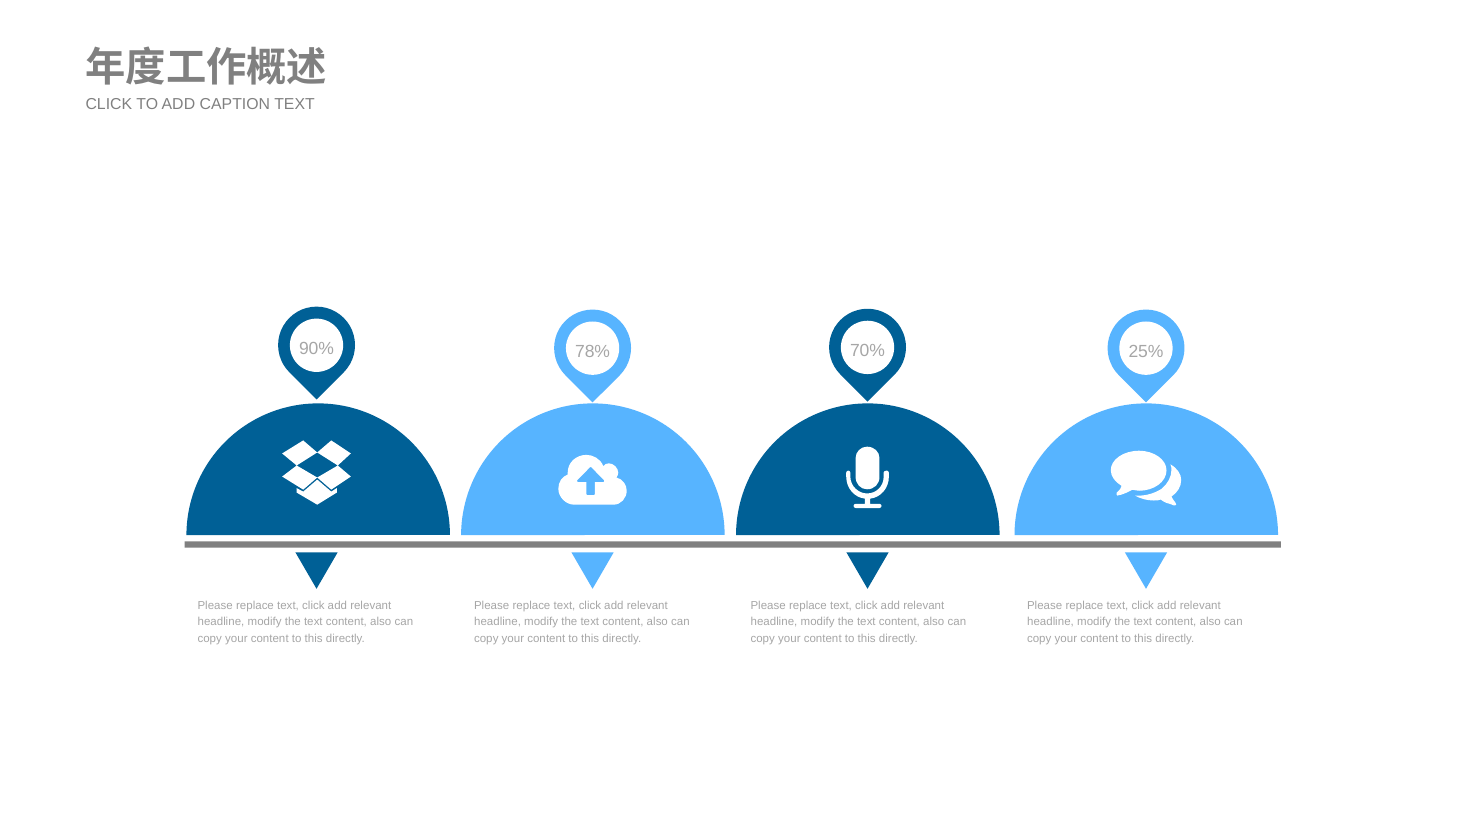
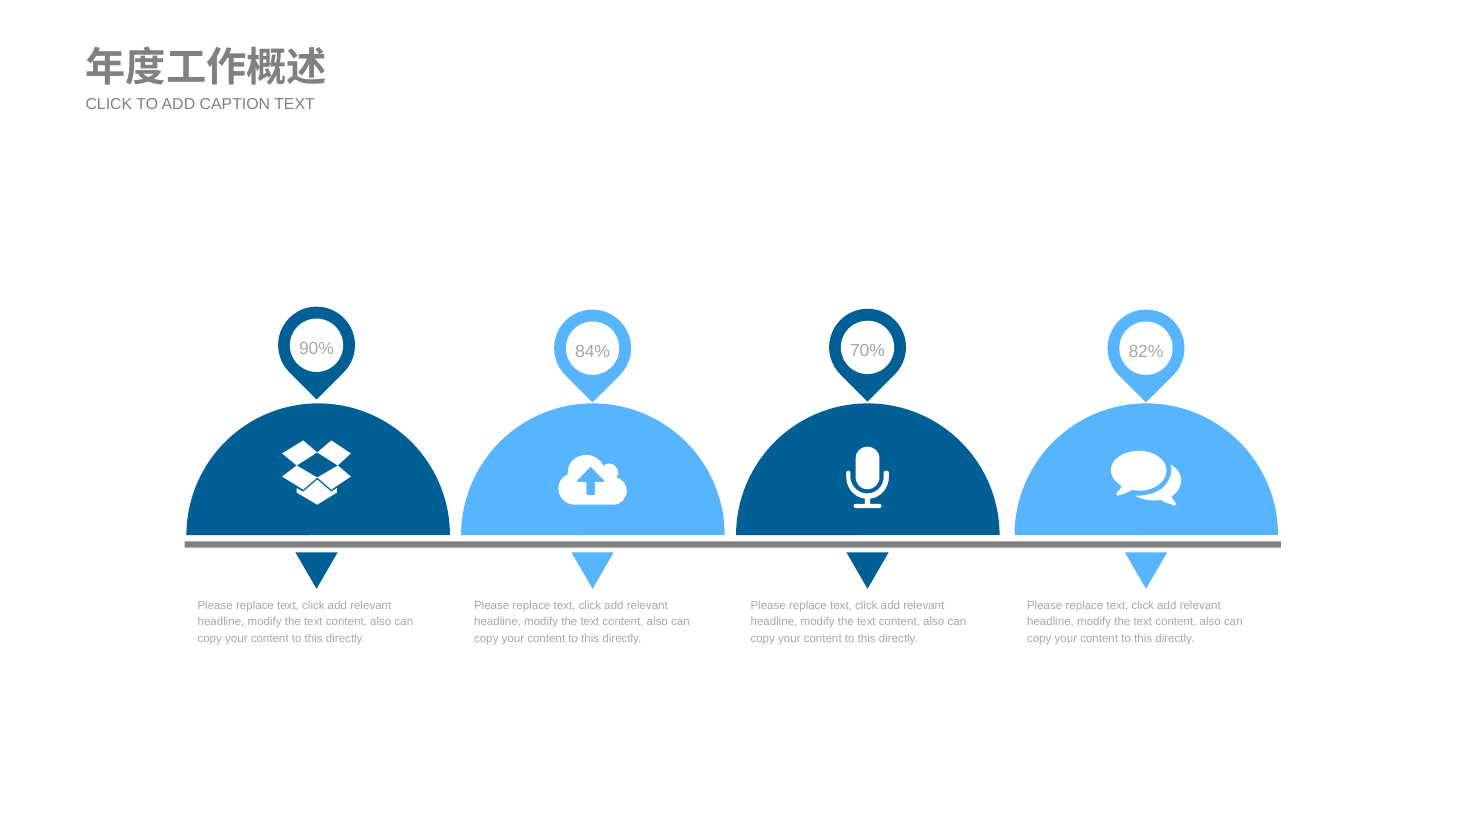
78%: 78% -> 84% (593, 351)
25%: 25% -> 82% (1146, 351)
